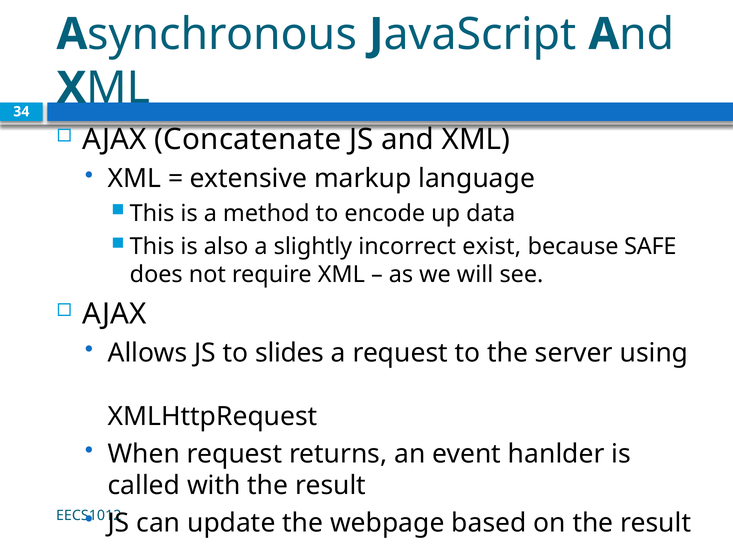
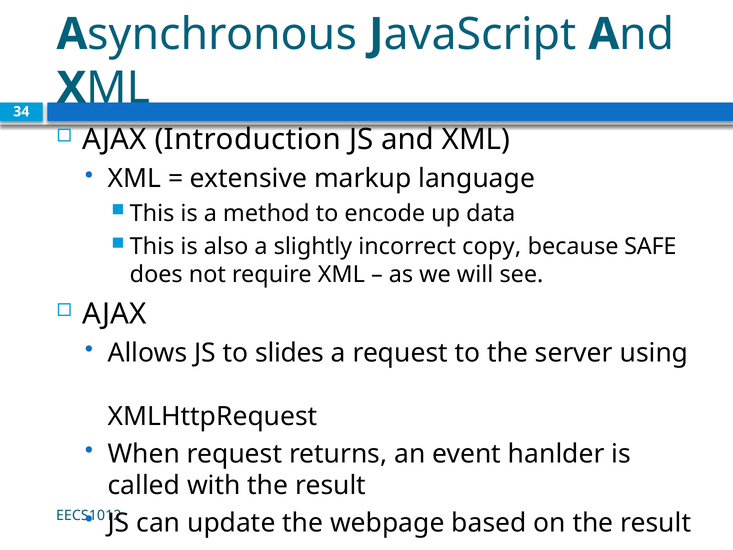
Concatenate: Concatenate -> Introduction (248, 140)
exist: exist -> copy (492, 246)
